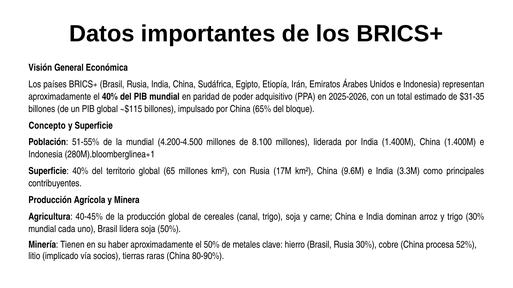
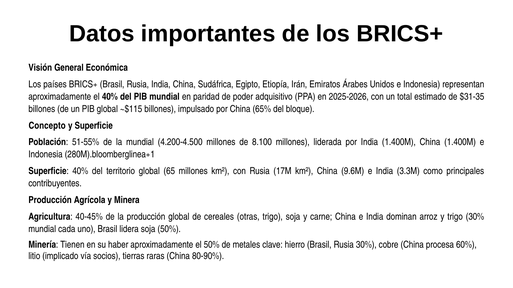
canal: canal -> otras (248, 217)
52%: 52% -> 60% (466, 245)
